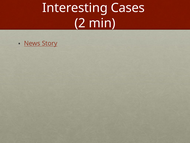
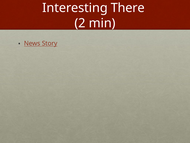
Cases: Cases -> There (128, 8)
